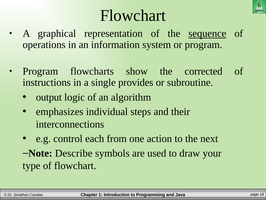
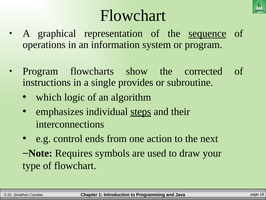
output: output -> which (49, 97)
steps underline: none -> present (141, 111)
each: each -> ends (95, 138)
Describe: Describe -> Requires (74, 153)
